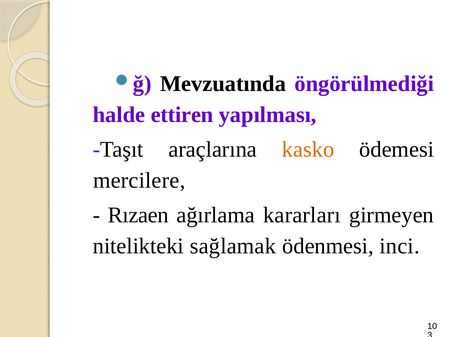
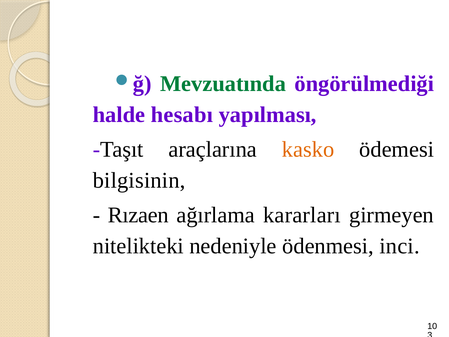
Mevzuatında colour: black -> green (223, 84)
ettiren: ettiren -> hesabı (182, 115)
mercilere: mercilere -> bilgisinin (139, 180)
sağlamak: sağlamak -> nedeniyle (233, 246)
